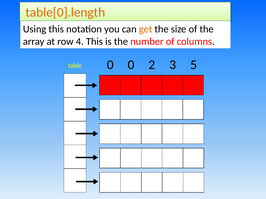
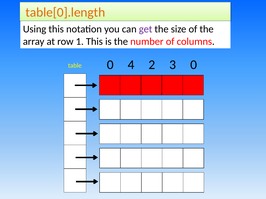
get colour: orange -> purple (146, 29)
4: 4 -> 1 (80, 42)
0 0: 0 -> 4 (131, 65)
3 5: 5 -> 0 (194, 65)
